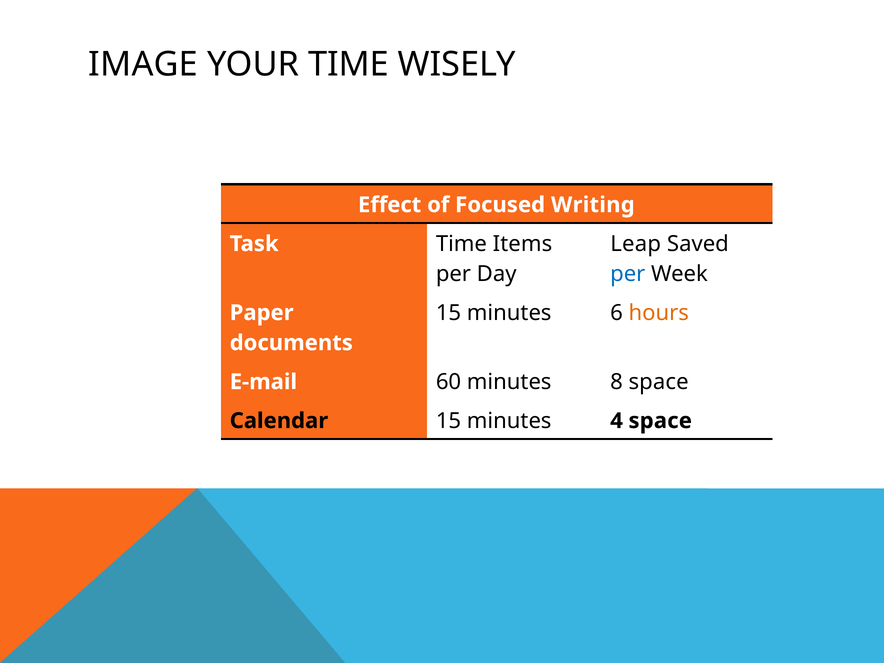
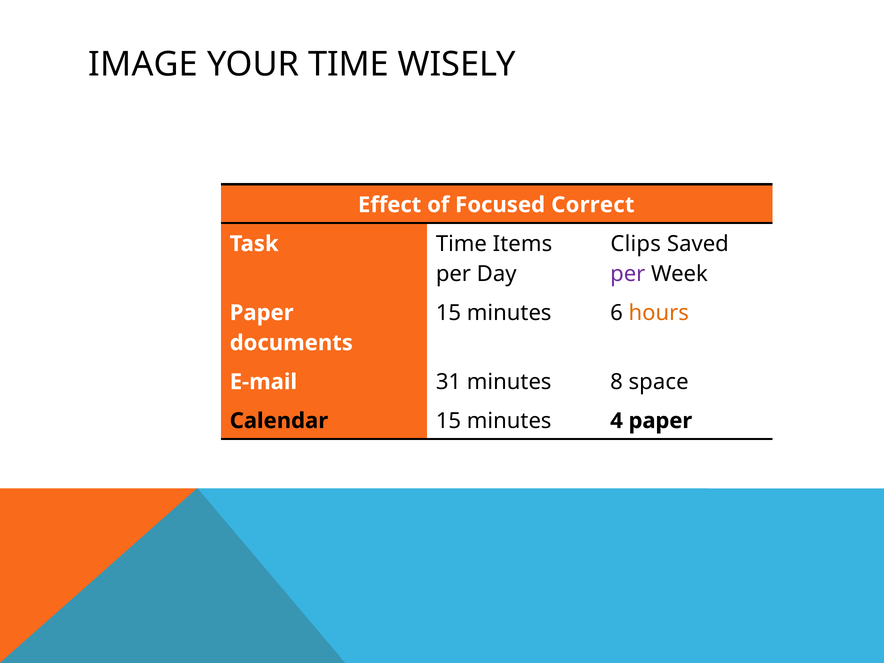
Writing: Writing -> Correct (593, 205)
Leap: Leap -> Clips (636, 244)
per colour: blue -> purple (628, 274)
60: 60 -> 31 (449, 382)
4 space: space -> paper (660, 421)
